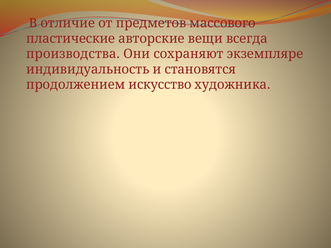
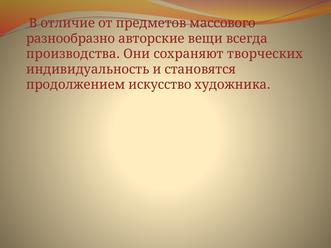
пластические: пластические -> разнообразно (71, 39)
экземпляре: экземпляре -> творческих (265, 54)
